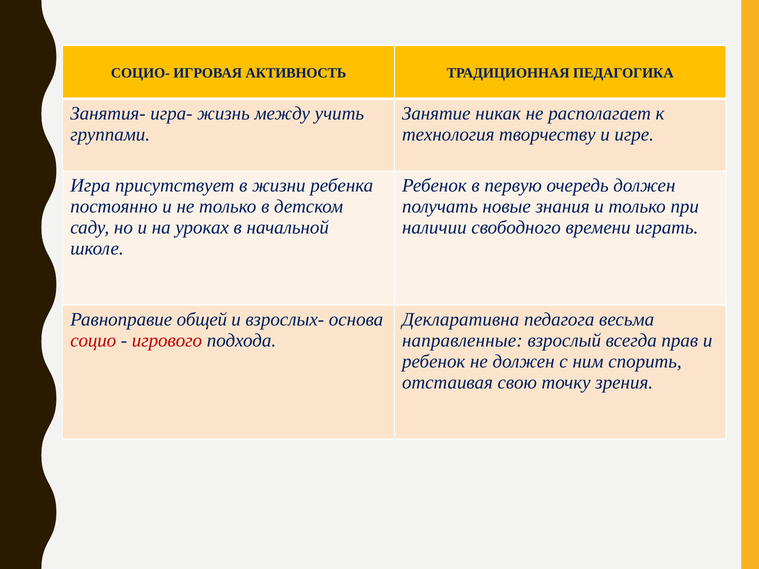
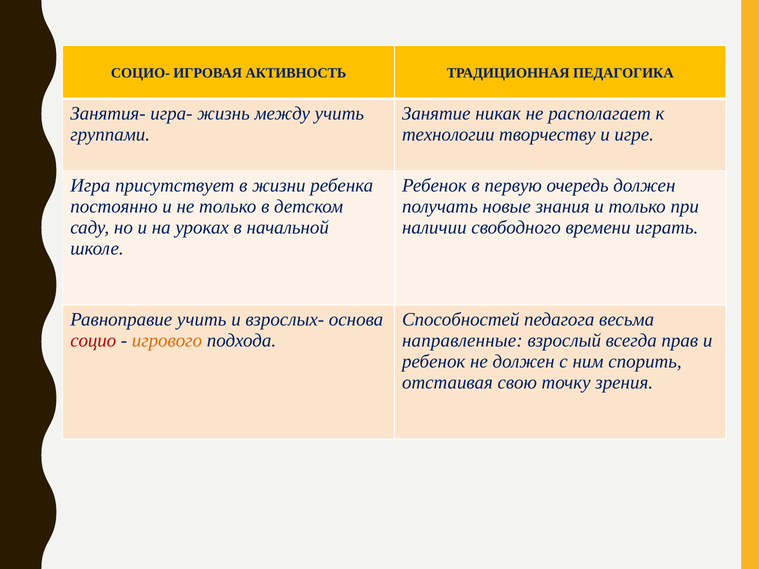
технология: технология -> технологии (448, 134)
Равноправие общей: общей -> учить (202, 319)
Декларативна: Декларативна -> Способностей (461, 319)
игрового colour: red -> orange (167, 340)
